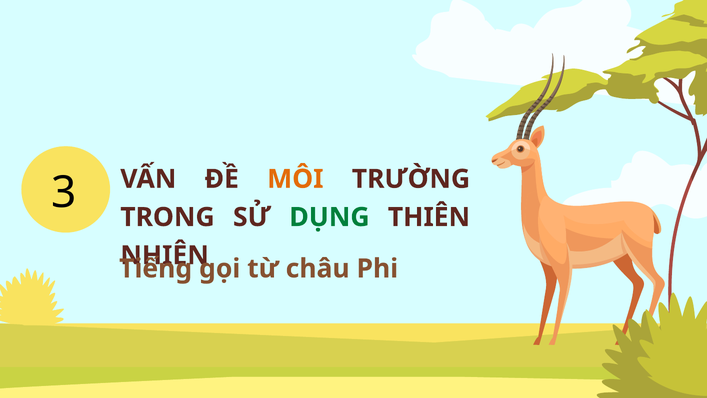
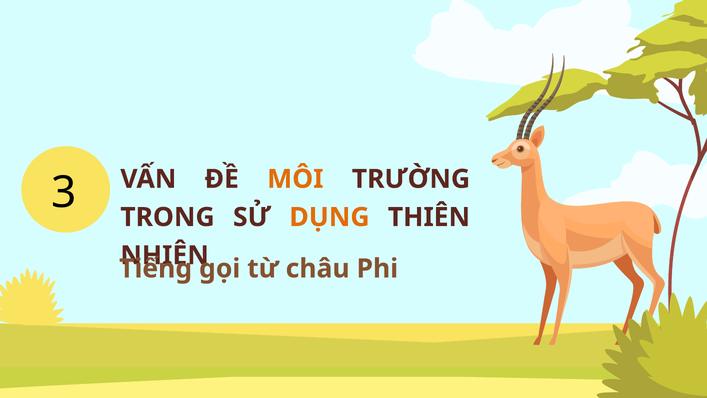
DỤNG colour: green -> orange (329, 217)
